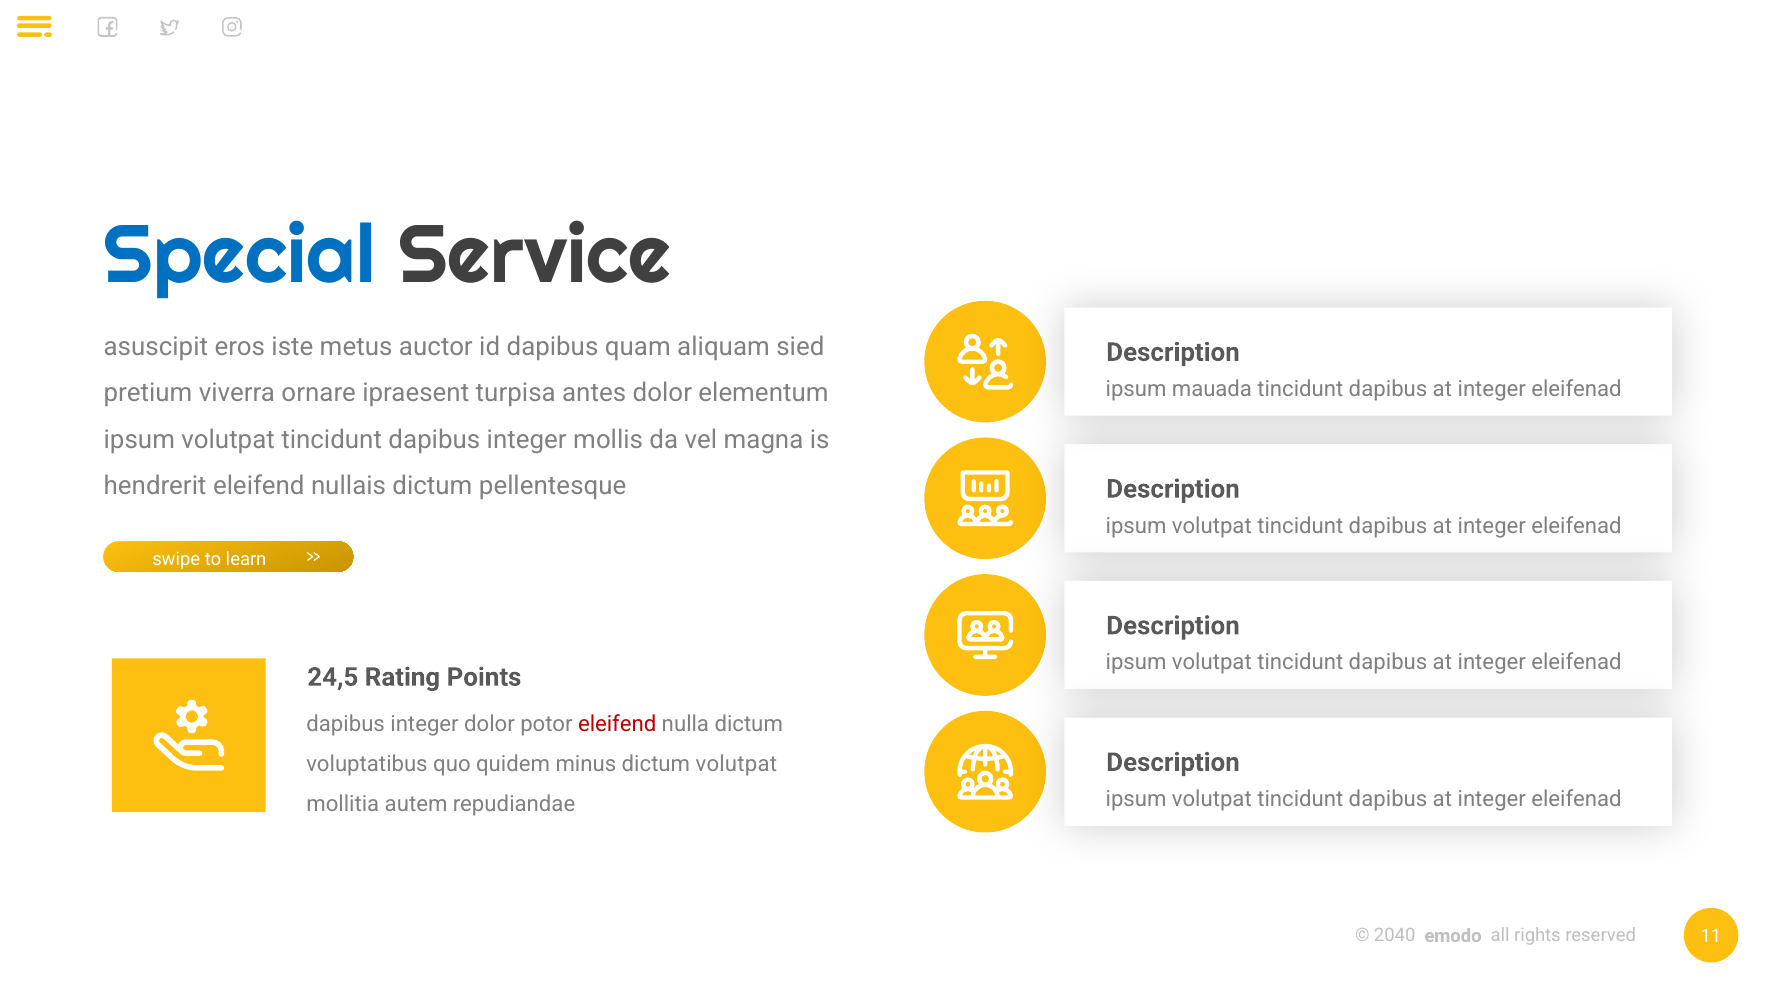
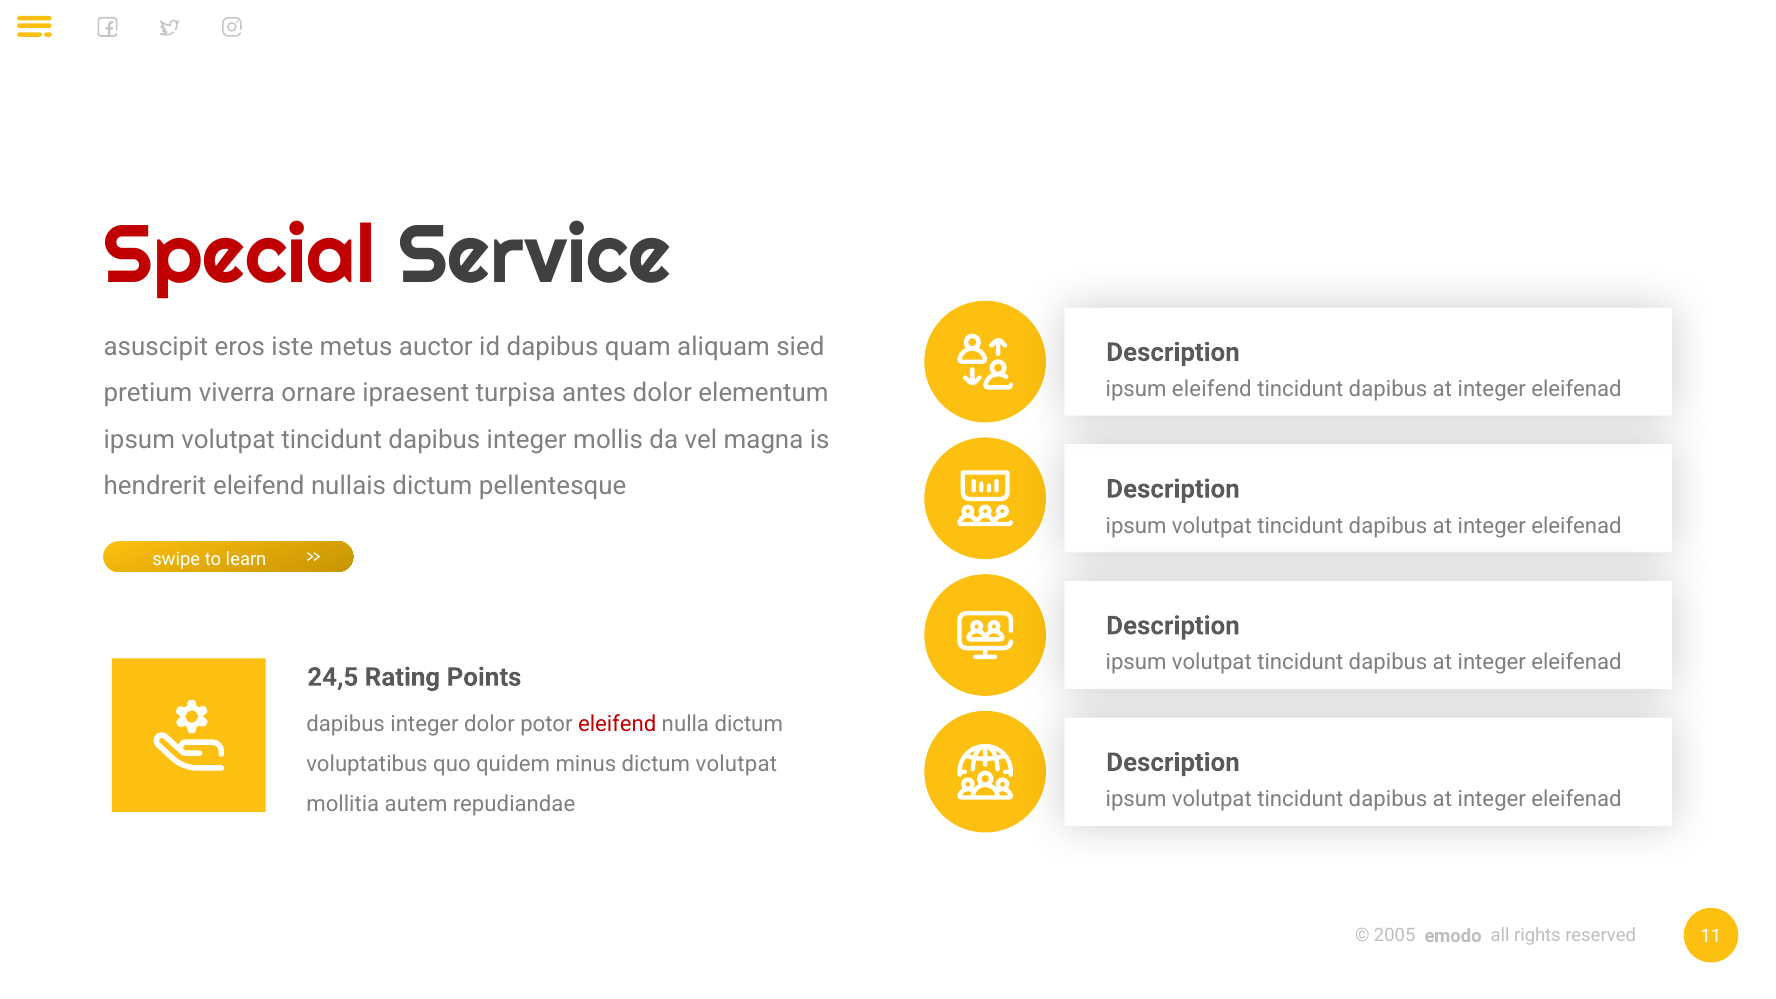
Special colour: blue -> red (239, 255)
ipsum mauada: mauada -> eleifend (1212, 389)
2040: 2040 -> 2005 (1395, 936)
